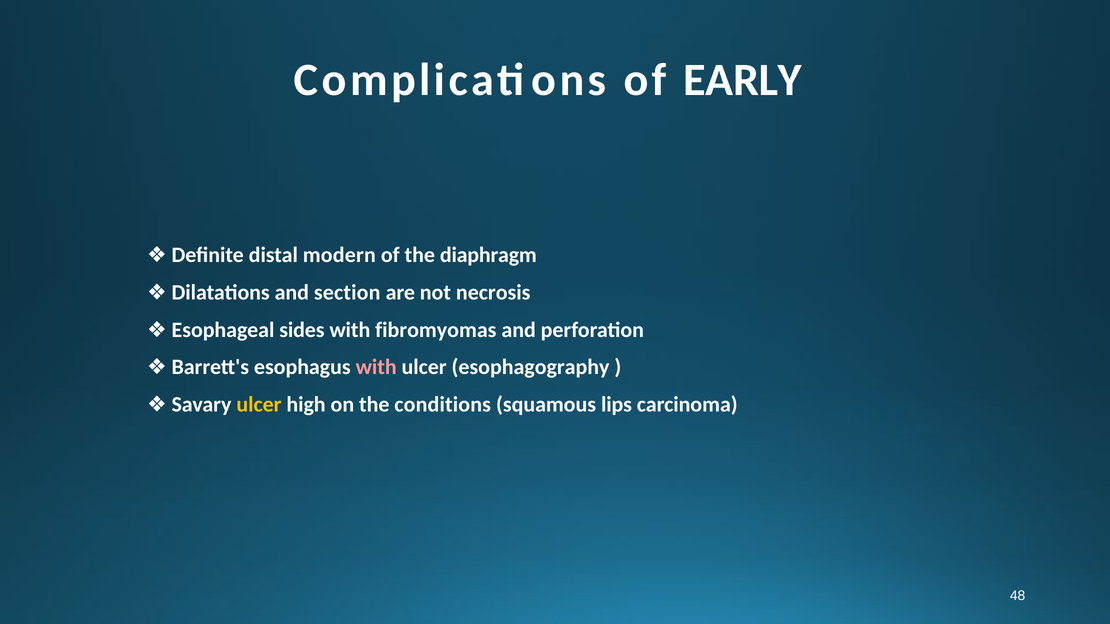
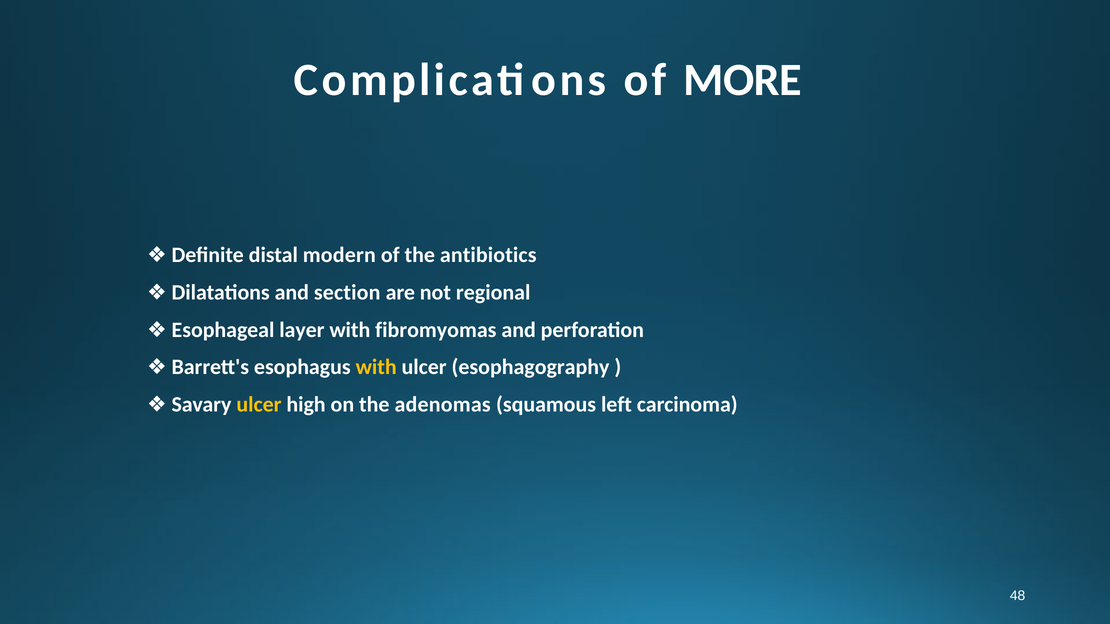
EARLY: EARLY -> MORE (743, 80)
diaphragm: diaphragm -> antibiotics (488, 255)
necrosis: necrosis -> regional (493, 293)
sides: sides -> layer (302, 330)
with colour: pink -> yellow (376, 367)
conditions: conditions -> adenomas (443, 405)
lips: lips -> left (616, 405)
